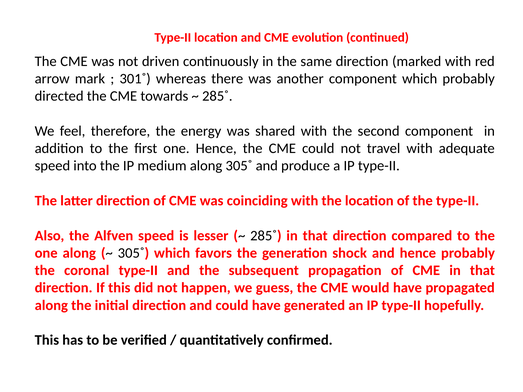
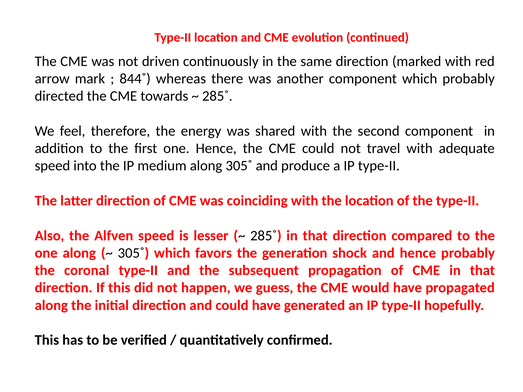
301˚: 301˚ -> 844˚ (135, 79)
